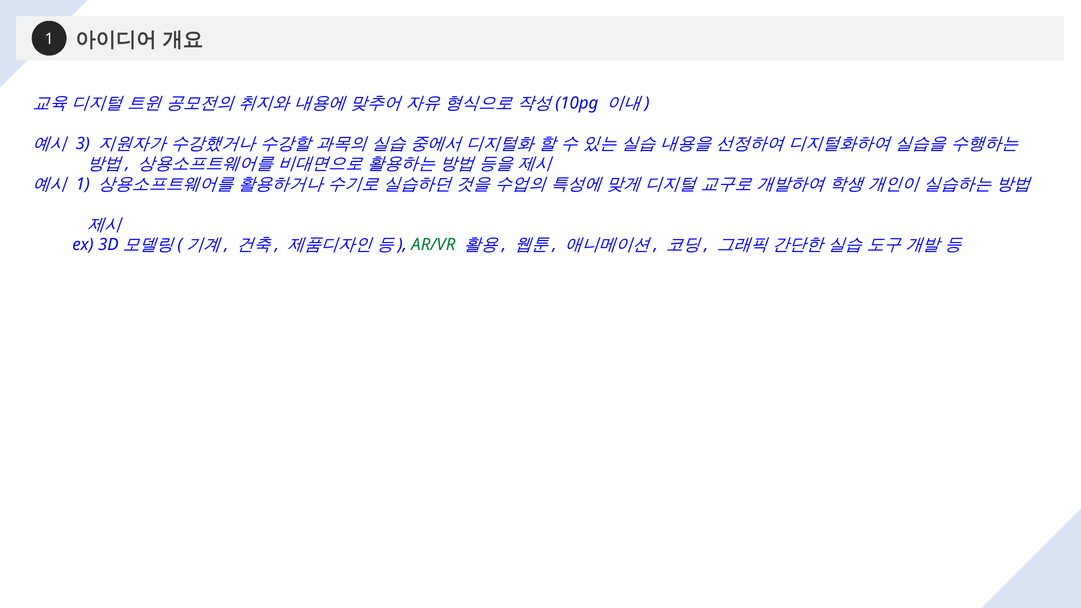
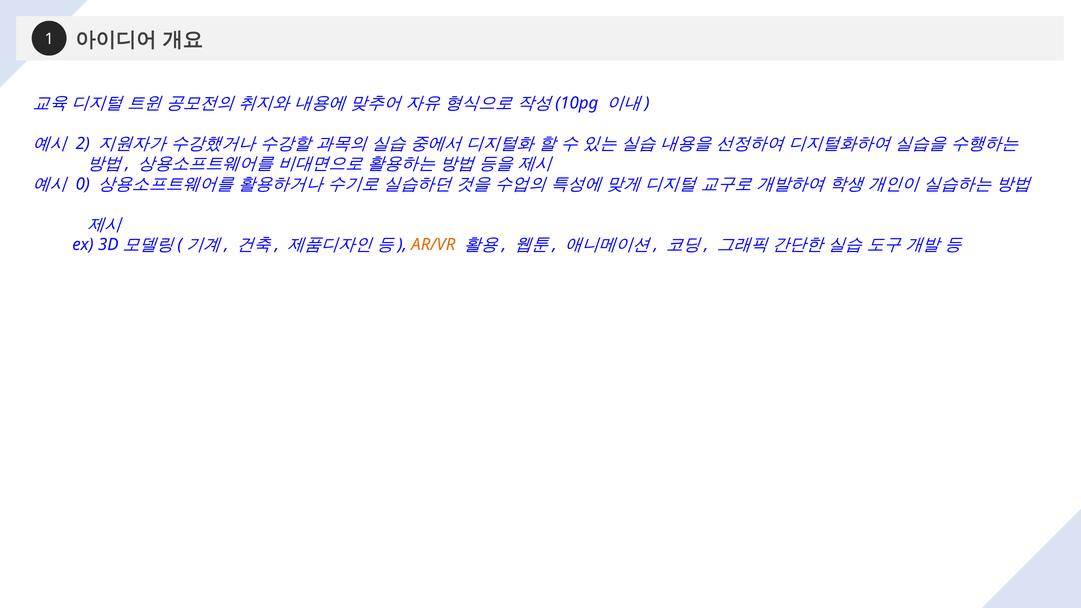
3: 3 -> 2 (83, 143)
1: 1 -> 0 (83, 184)
AR/VR colour: green -> orange (433, 245)
